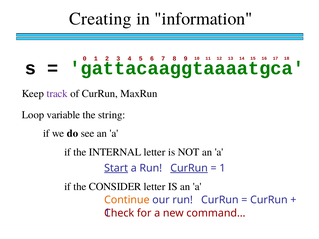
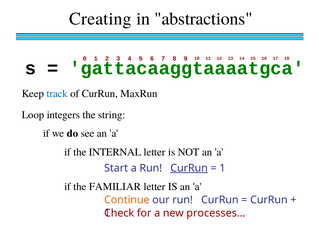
information: information -> abstractions (204, 19)
track colour: purple -> blue (57, 94)
variable: variable -> integers (63, 115)
Start underline: present -> none (116, 168)
CONSIDER: CONSIDER -> FAMILIAR (115, 187)
command…: command… -> processes… (216, 213)
